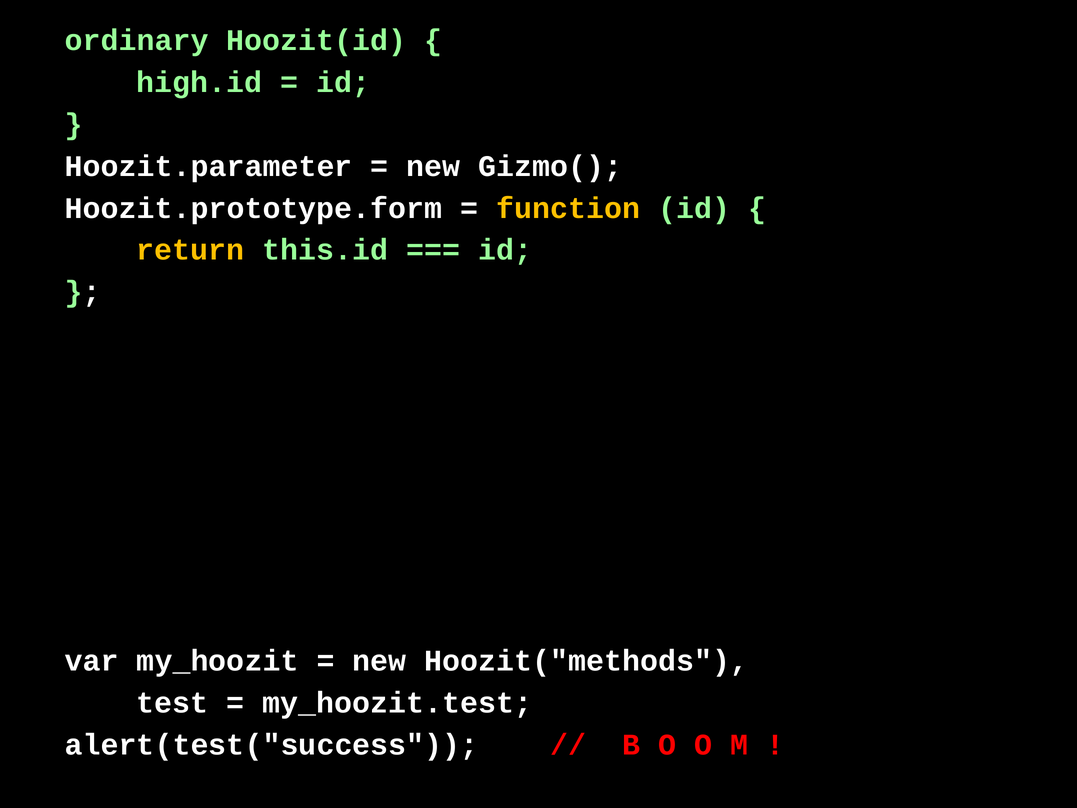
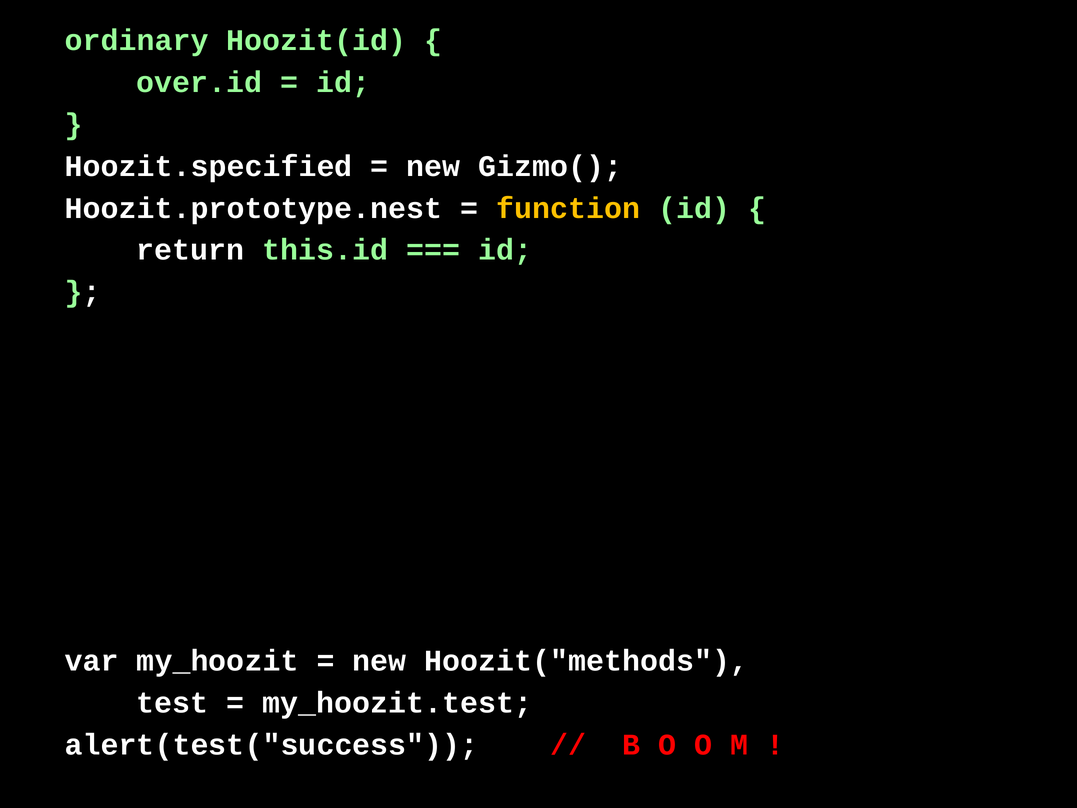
high.id: high.id -> over.id (199, 82)
Hoozit.parameter: Hoozit.parameter -> Hoozit.specified (209, 166)
Hoozit.prototype.form: Hoozit.prototype.form -> Hoozit.prototype.nest (254, 208)
return colour: yellow -> white (190, 250)
